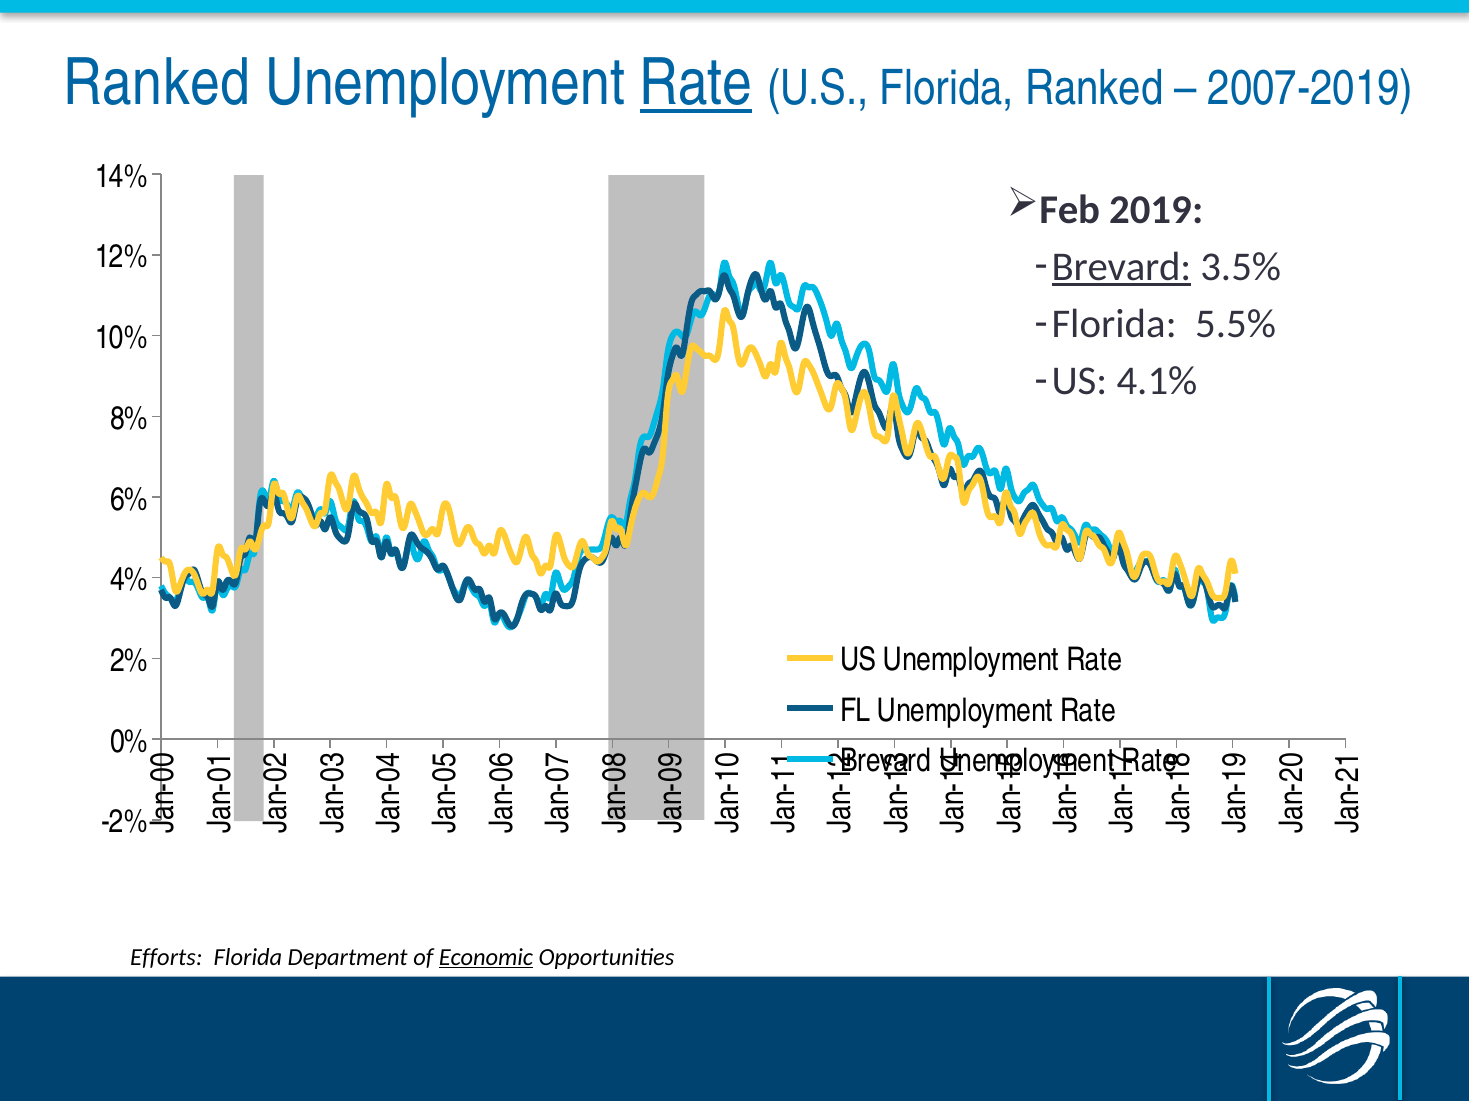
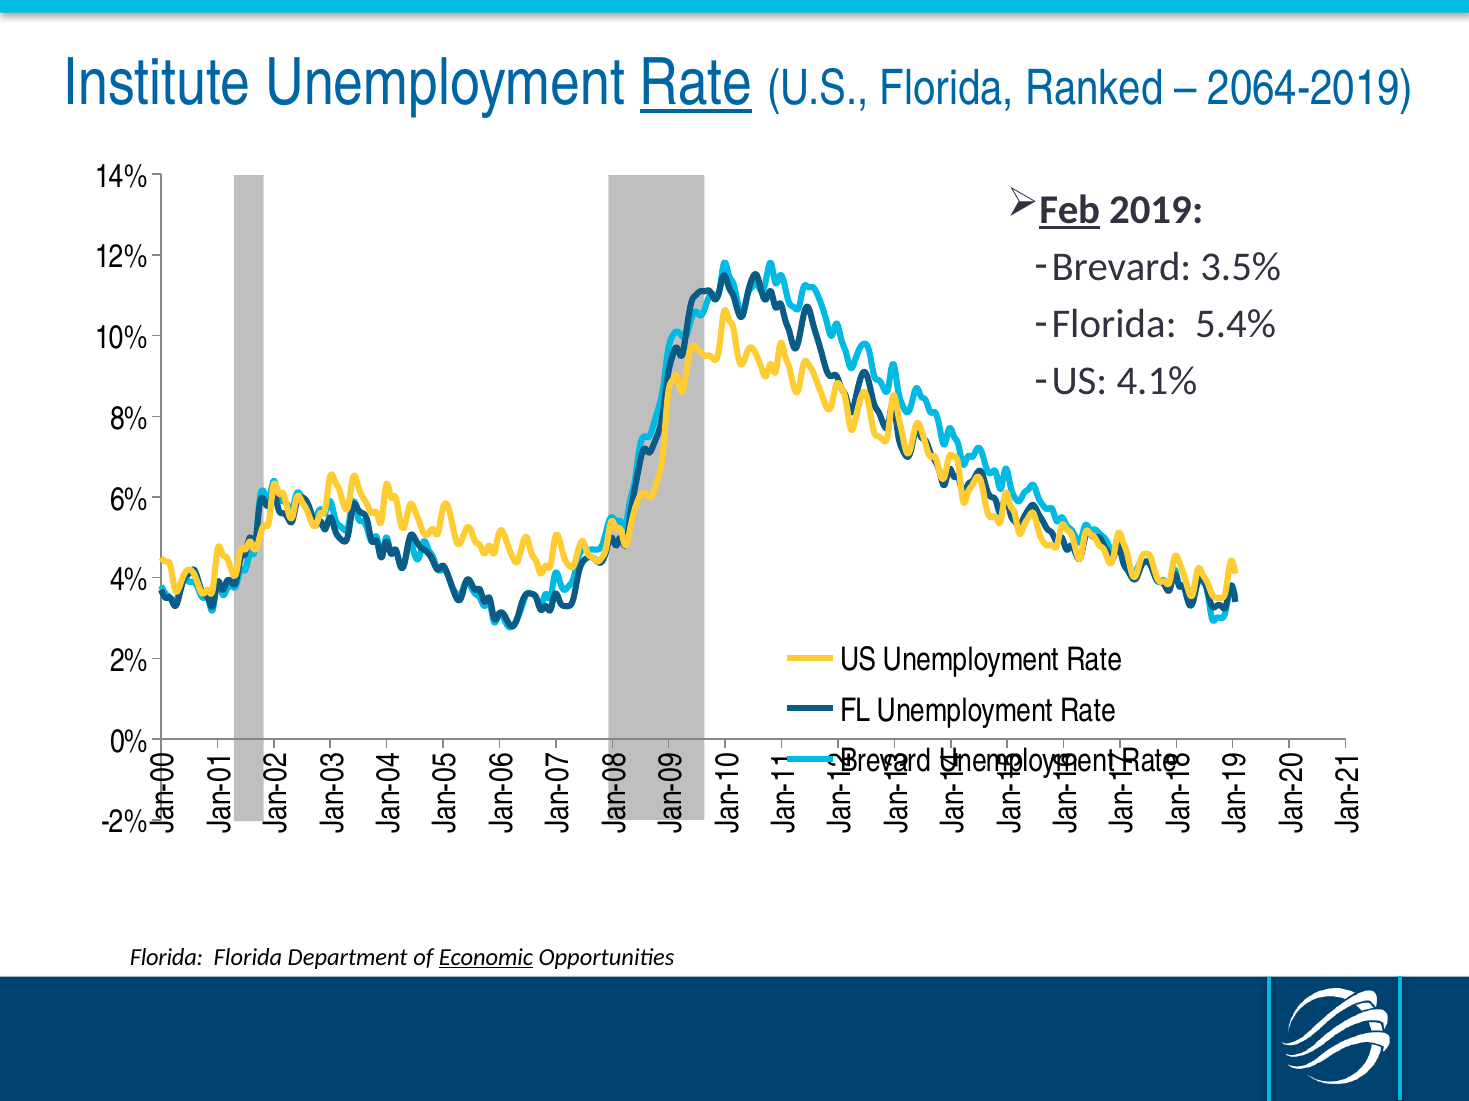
Ranked: Ranked -> Institute (157, 83)
2007-2019: 2007-2019 -> 2064-2019 (1311, 88)
Feb underline: none -> present (1070, 210)
Brevard underline: present -> none (1121, 267)
5.5%: 5.5% -> 5.4% (1236, 324)
Efforts: Efforts -> Florida (166, 958)
